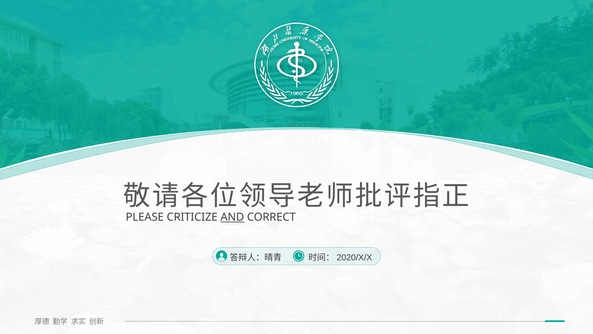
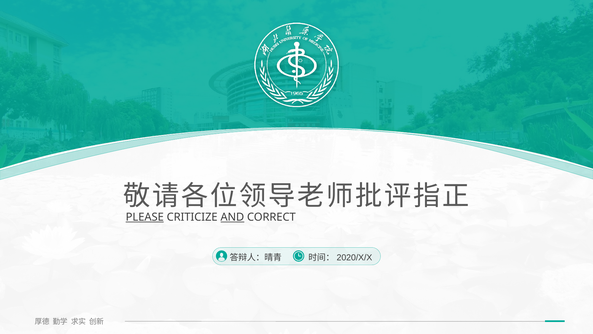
PLEASE underline: none -> present (145, 217)
